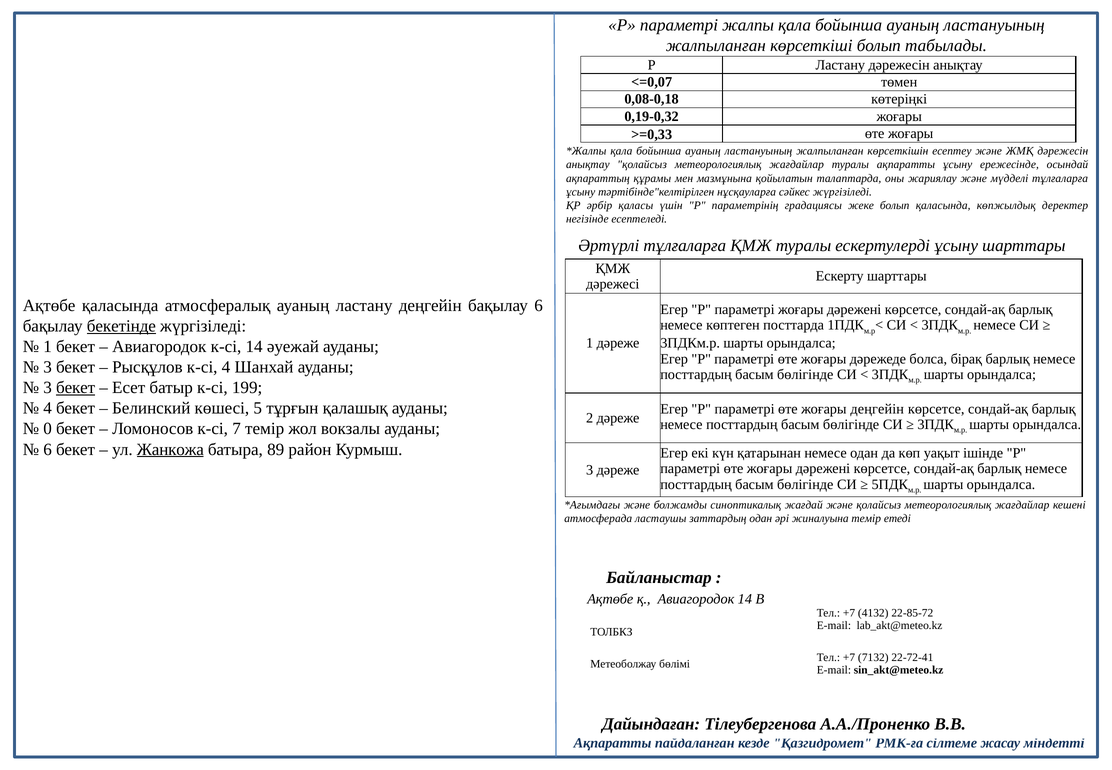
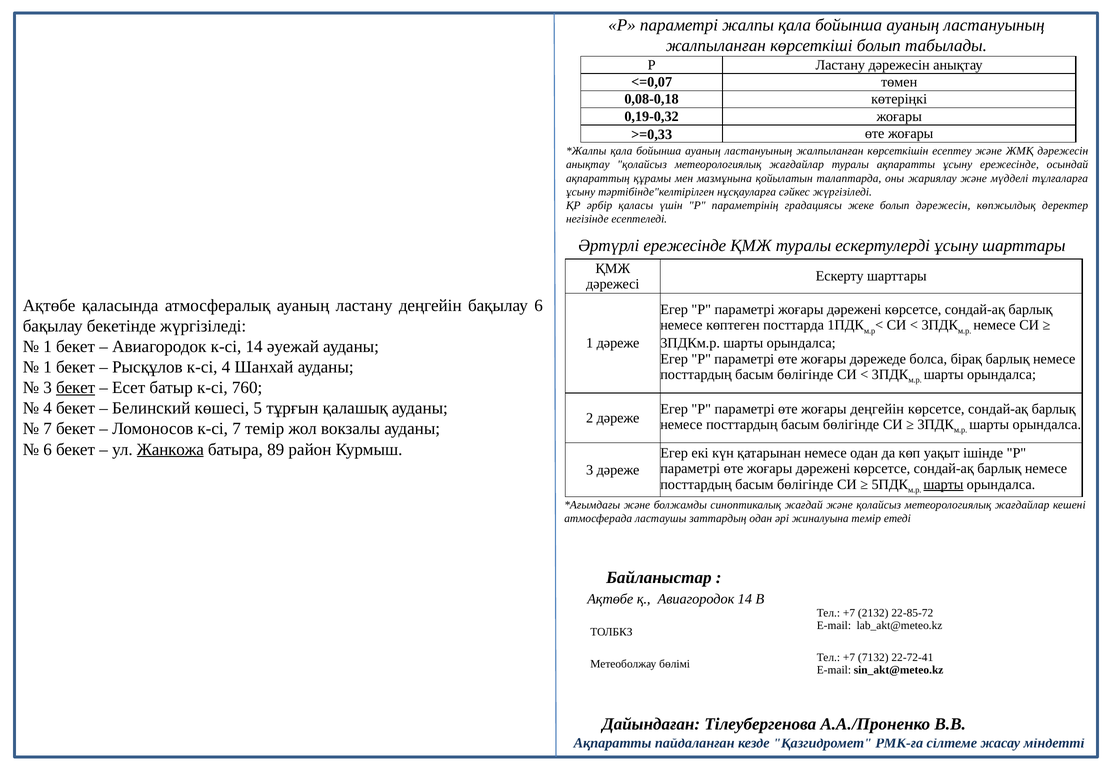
болып қаласында: қаласында -> дәрежесін (943, 206)
Әртүрлі тұлғаларға: тұлғаларға -> ережесінде (685, 246)
бекетінде underline: present -> none (121, 326)
3: 3 -> 1 (48, 367)
199: 199 -> 760 (247, 388)
0: 0 -> 7 (48, 429)
шарты underline: none -> present (943, 484)
4132: 4132 -> 2132 (873, 613)
